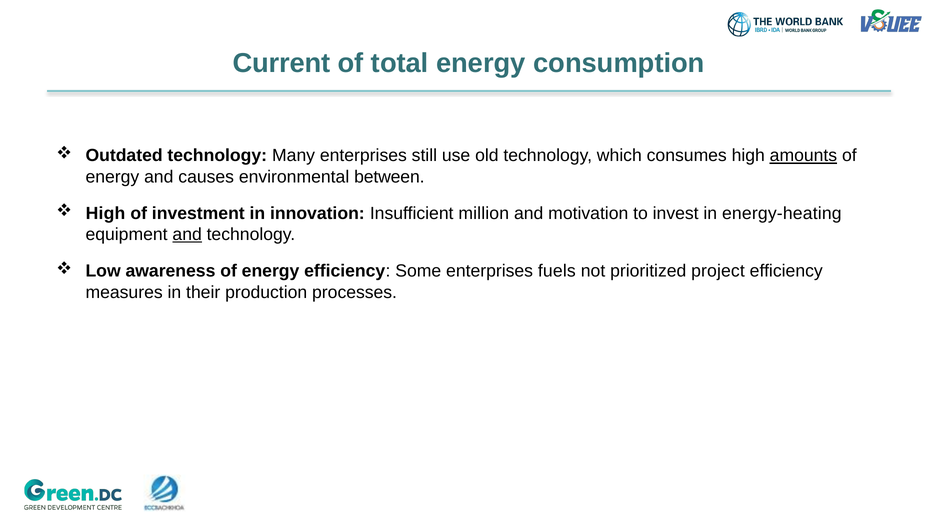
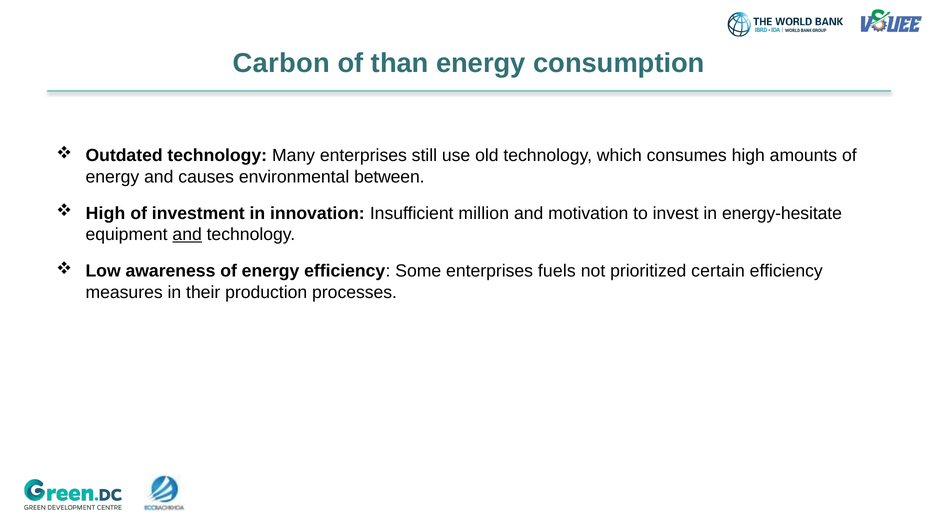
Current: Current -> Carbon (281, 63)
total: total -> than (400, 63)
amounts underline: present -> none (803, 156)
energy-heating: energy-heating -> energy-hesitate (782, 214)
project: project -> certain (718, 272)
